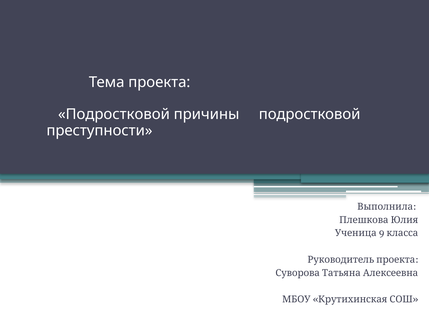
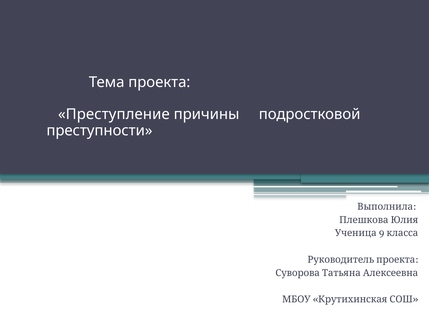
Подростковой: Подростковой -> Преступление (114, 114)
